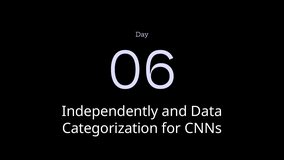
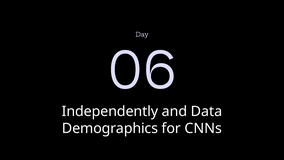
Categorization: Categorization -> Demographics (110, 128)
